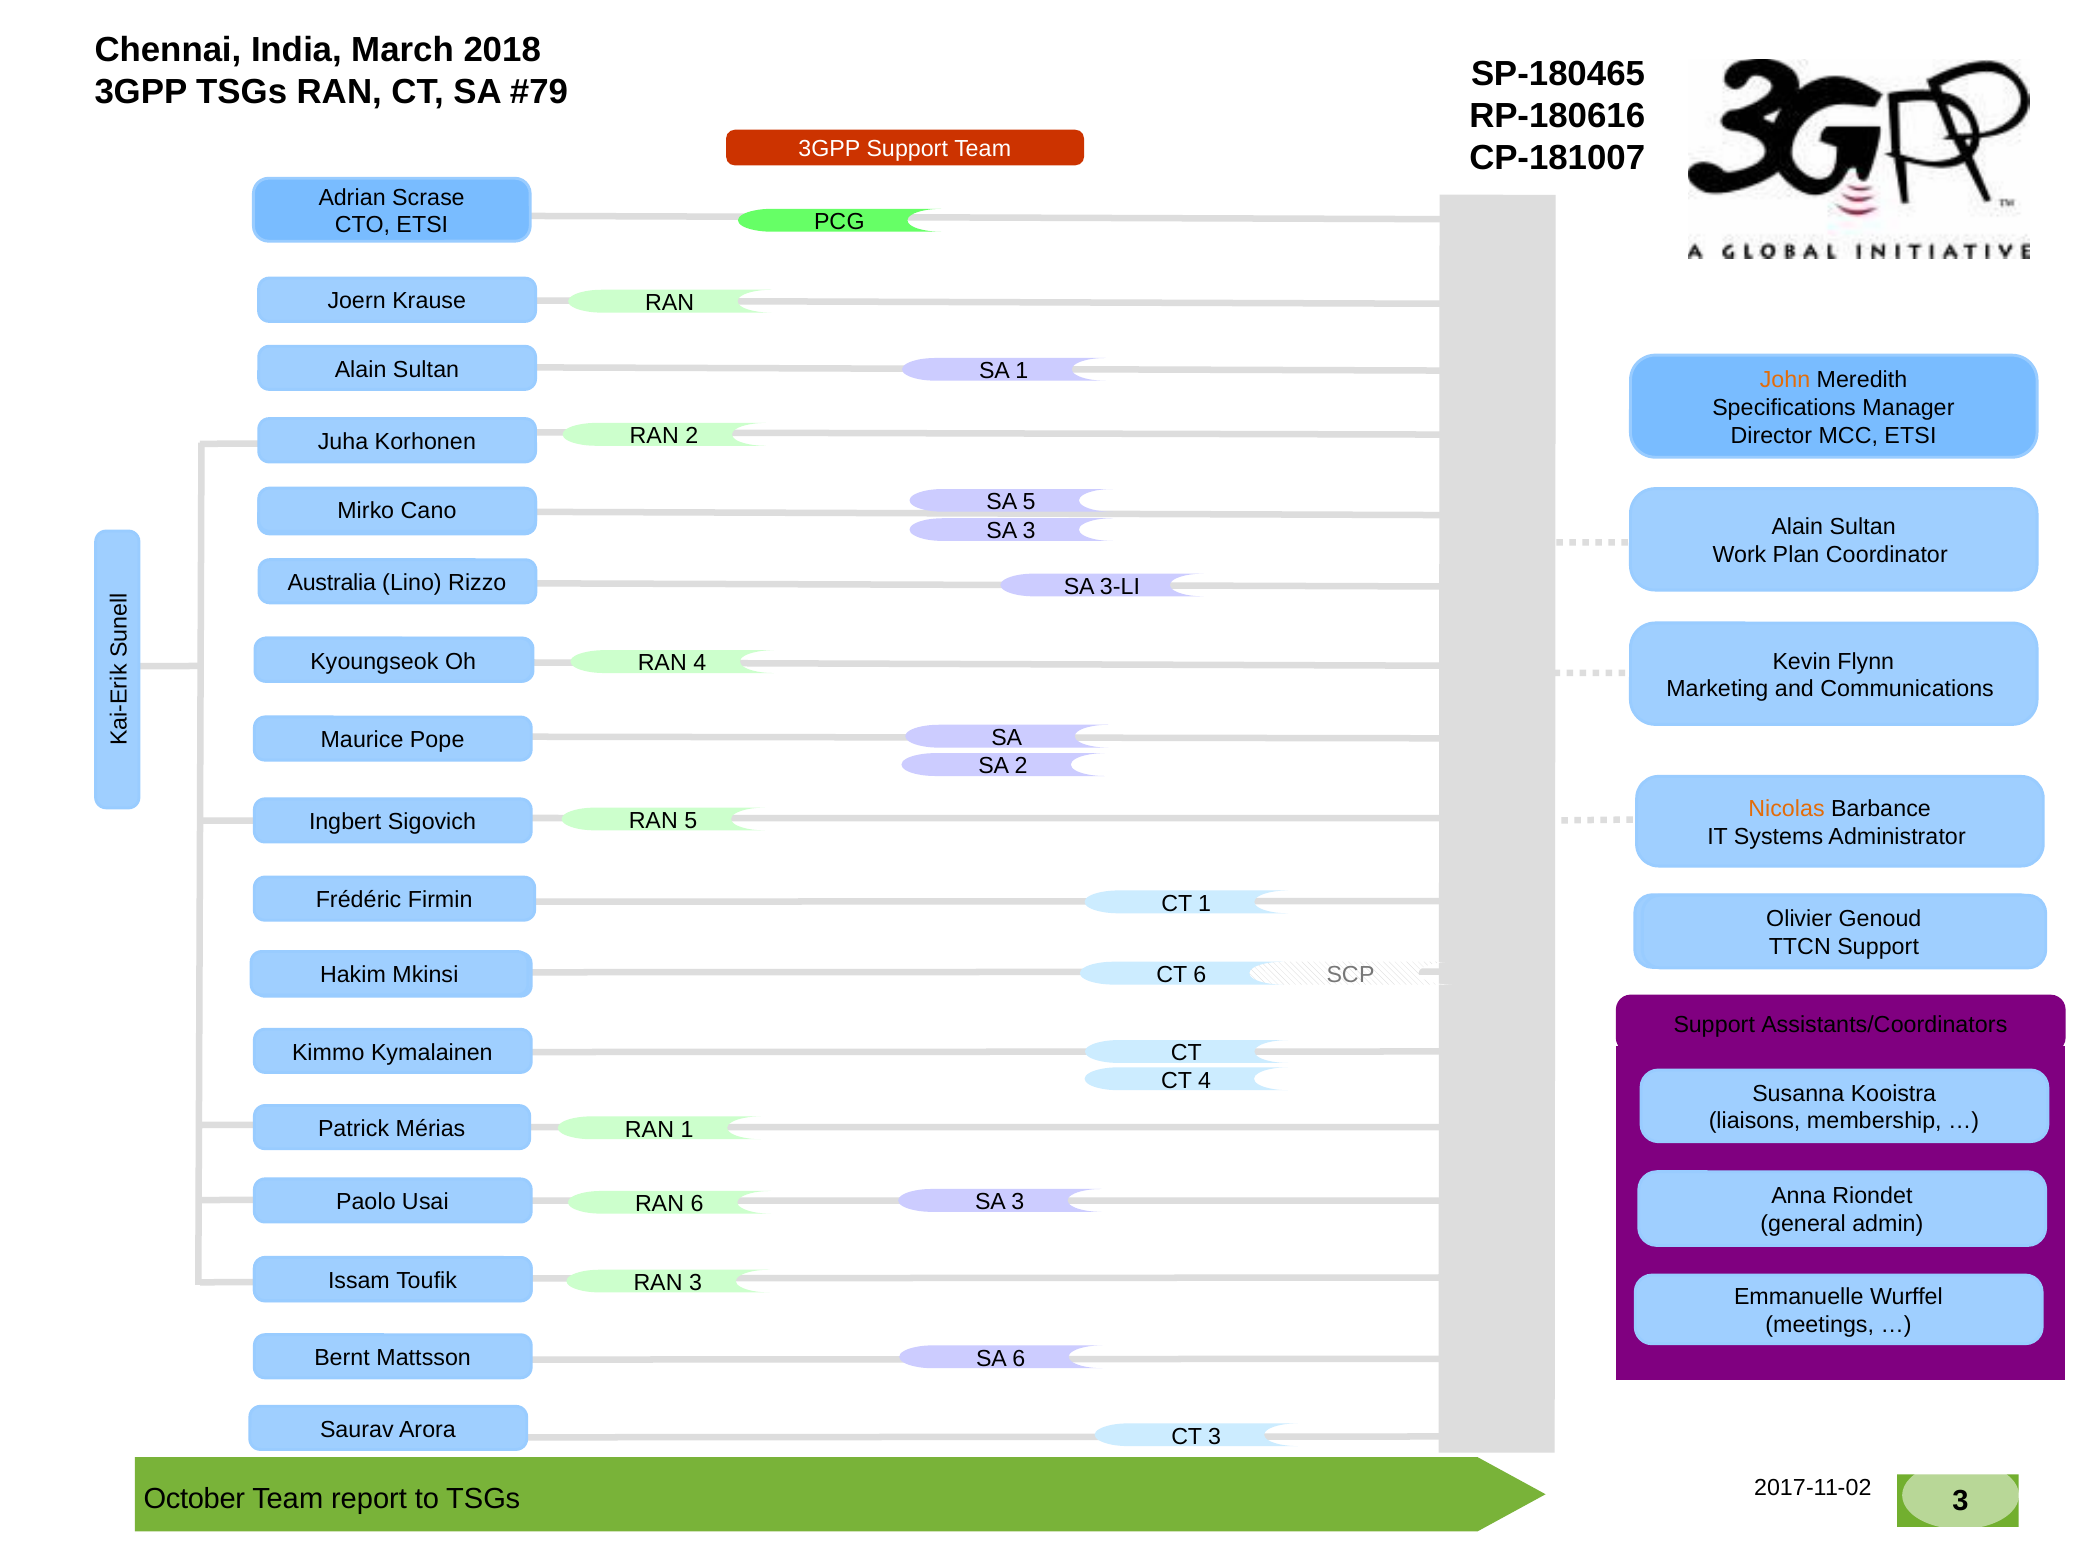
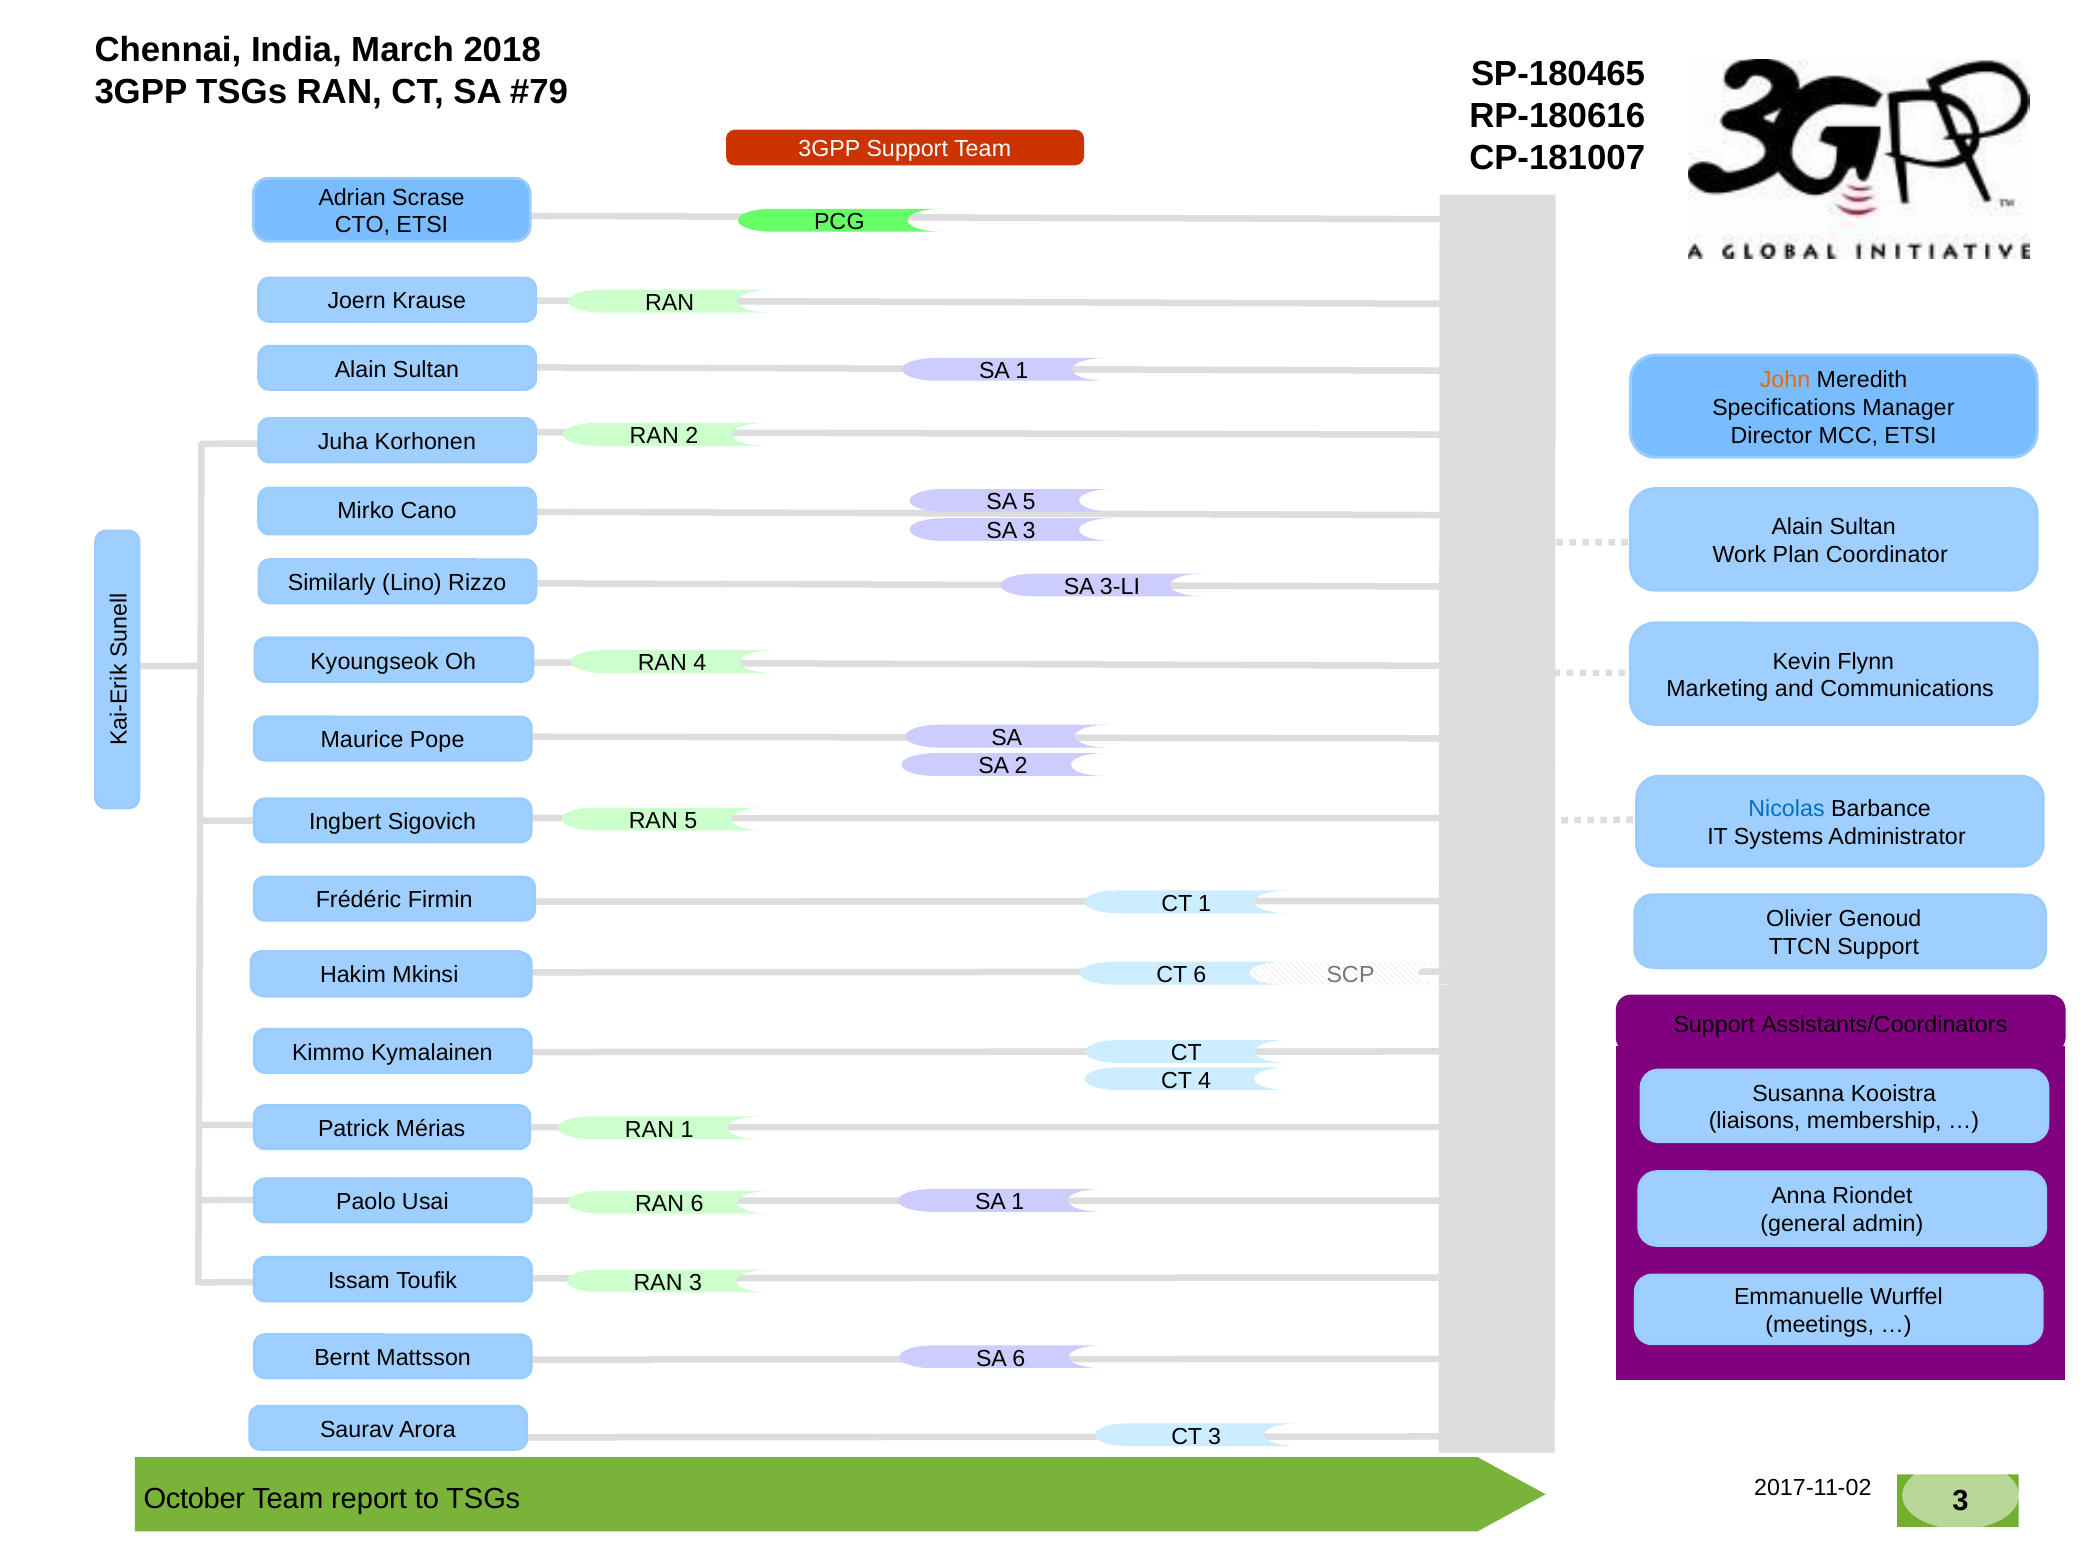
Australia: Australia -> Similarly (332, 583)
Nicolas colour: orange -> blue (1787, 809)
3: 3 -> 1 (1018, 1202)
